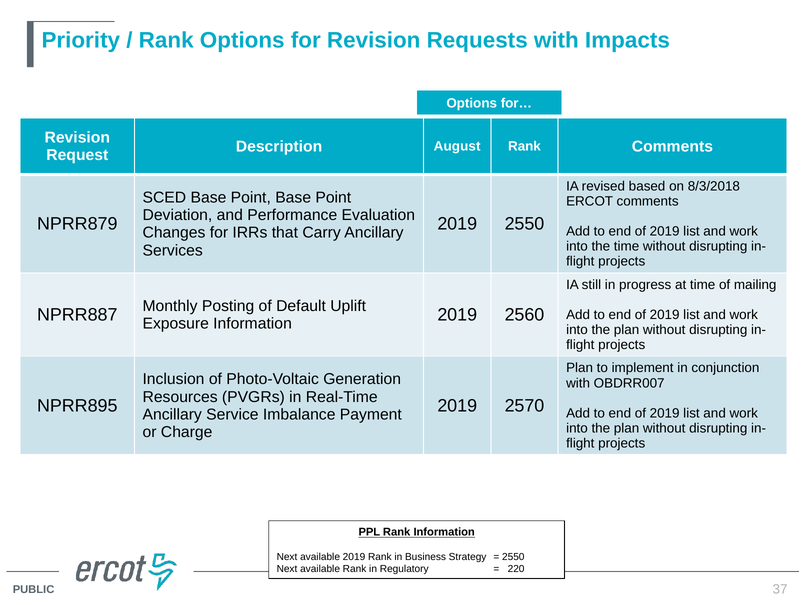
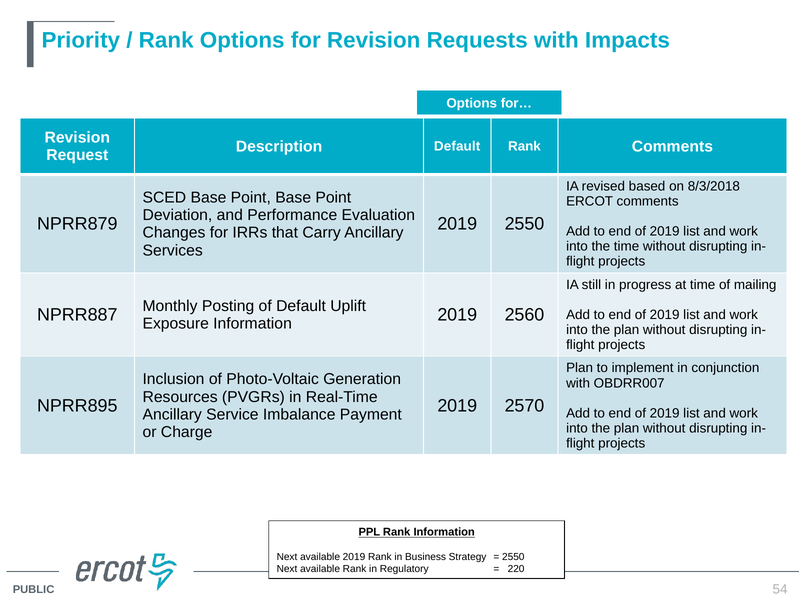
Description August: August -> Default (457, 147)
37: 37 -> 54 (780, 589)
